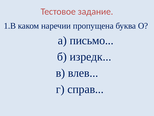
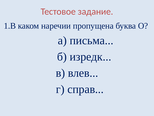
письмо: письмо -> письма (92, 40)
